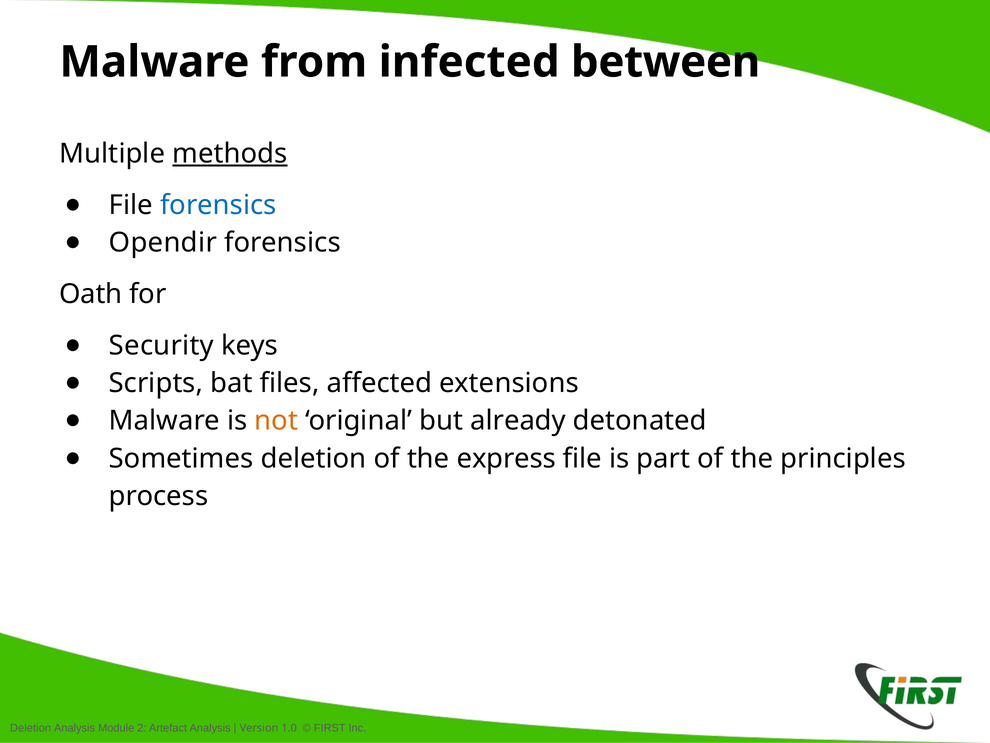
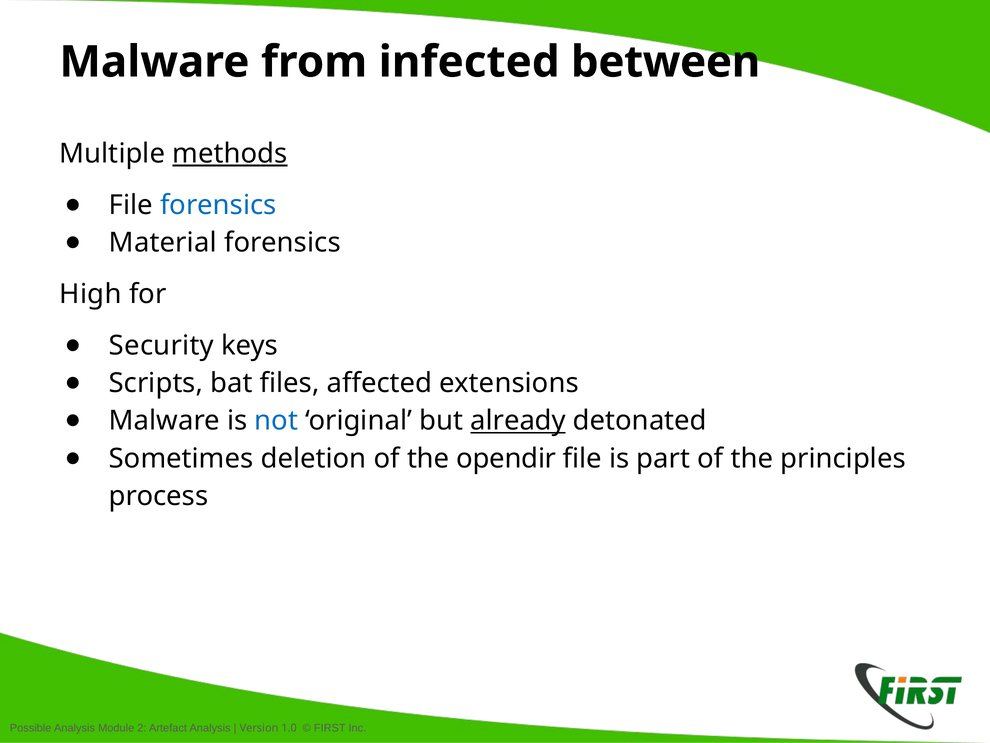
Opendir: Opendir -> Material (163, 243)
Oath: Oath -> High (90, 294)
not colour: orange -> blue (276, 421)
already underline: none -> present (518, 421)
express: express -> opendir (506, 458)
Deletion: Deletion -> Possible (31, 728)
